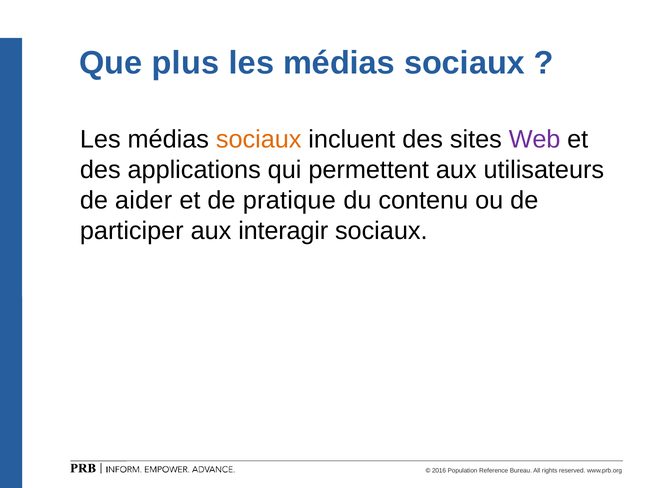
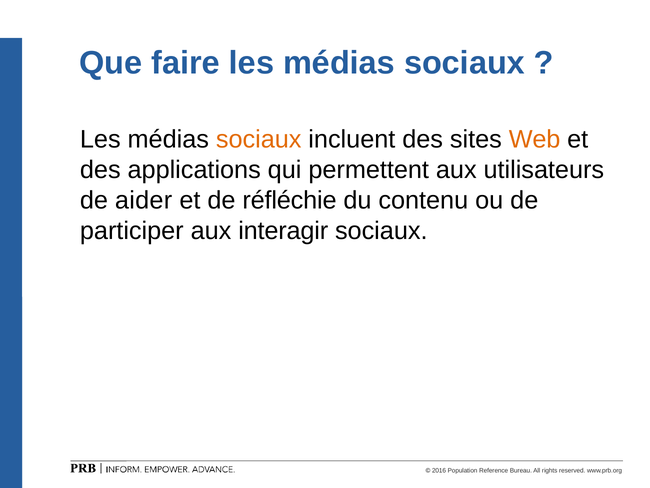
plus: plus -> faire (186, 63)
Web colour: purple -> orange (535, 139)
pratique: pratique -> réfléchie (290, 200)
